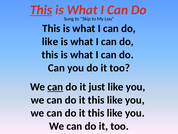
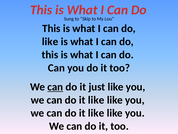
This underline: present -> none (41, 10)
this: this -> like (96, 100)
this: this -> like (96, 113)
